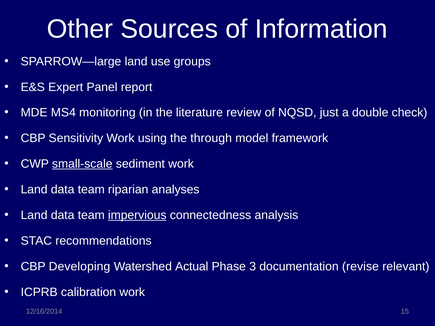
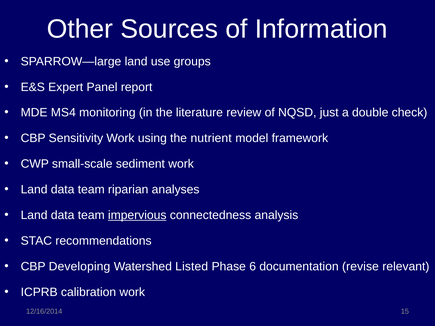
through: through -> nutrient (211, 138)
small-scale underline: present -> none (82, 164)
Actual: Actual -> Listed (192, 267)
3: 3 -> 6 (253, 267)
